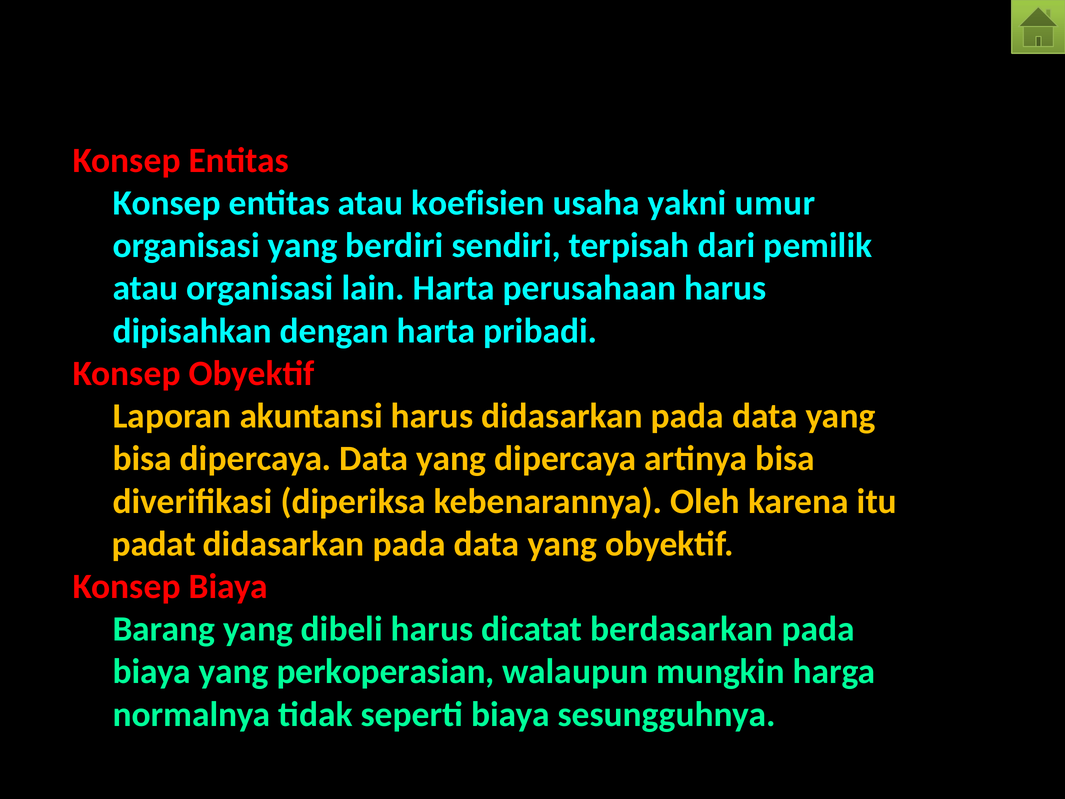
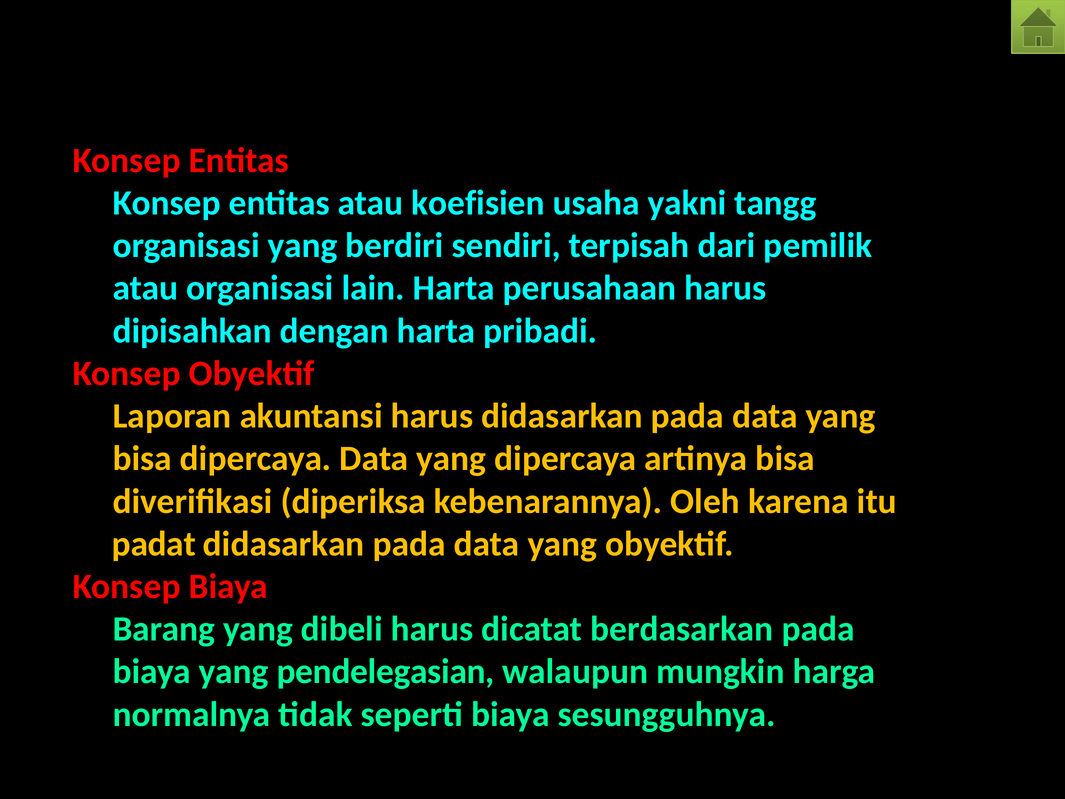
umur: umur -> tangg (775, 203)
perkoperasian: perkoperasian -> pendelegasian (386, 672)
